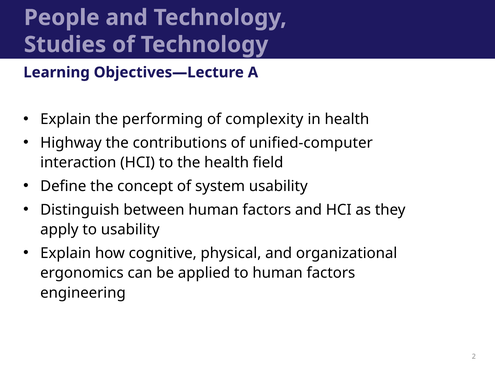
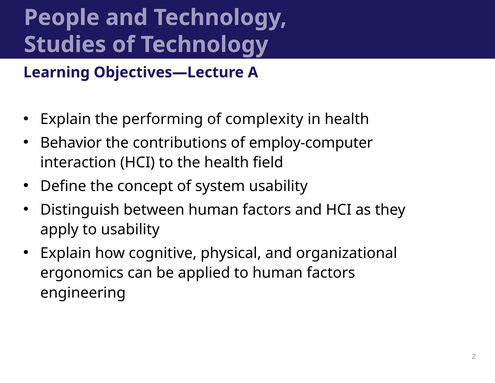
Highway: Highway -> Behavior (71, 143)
unified-computer: unified-computer -> employ-computer (311, 143)
